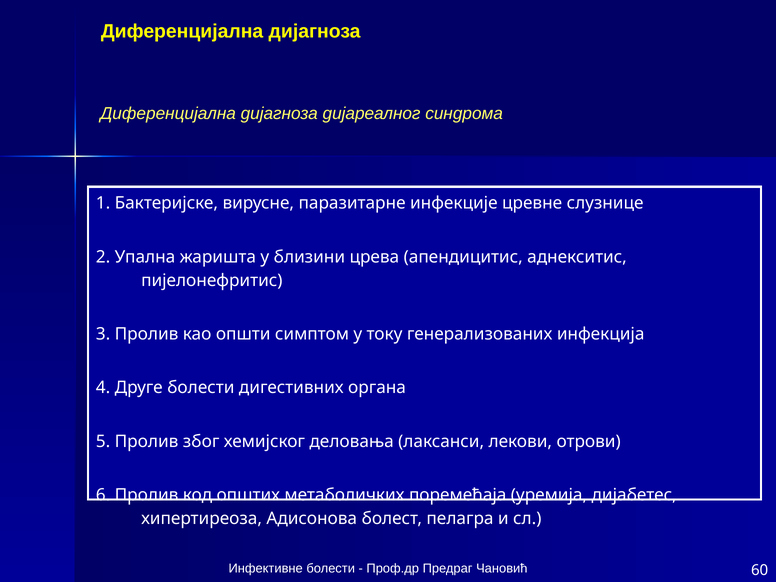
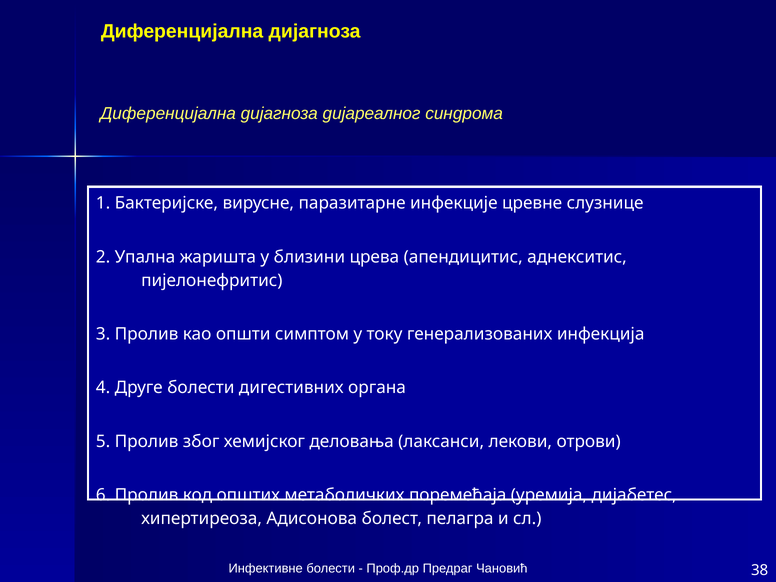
60: 60 -> 38 (760, 570)
